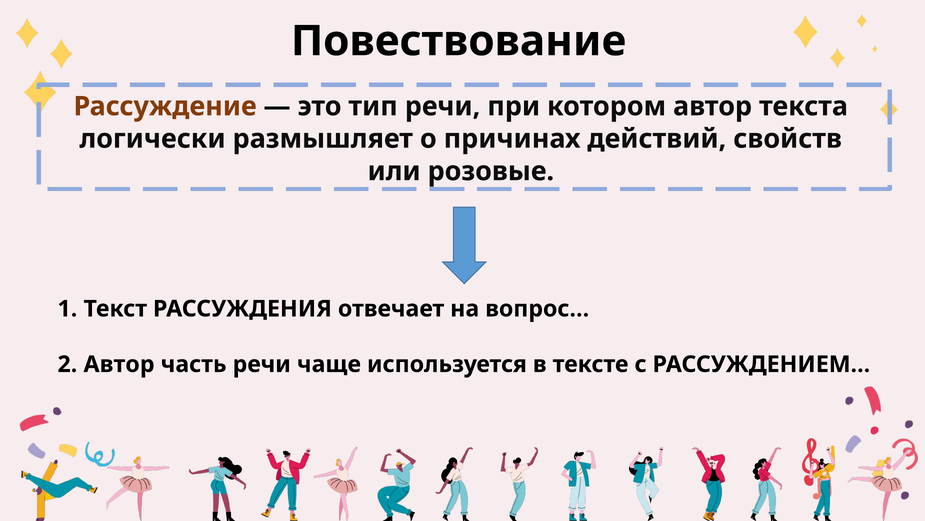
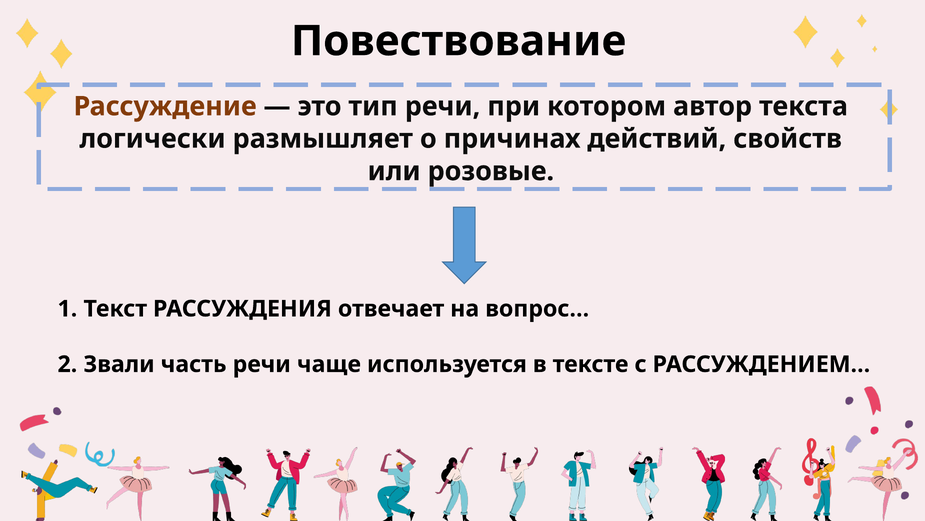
Автор: Автор -> Звали (119, 364)
